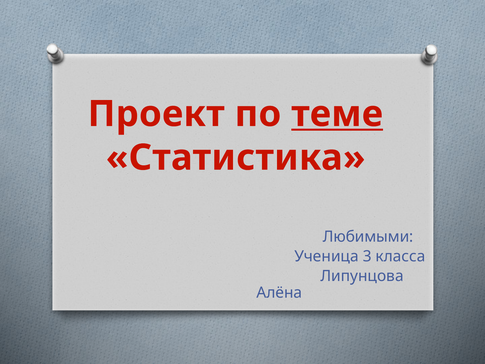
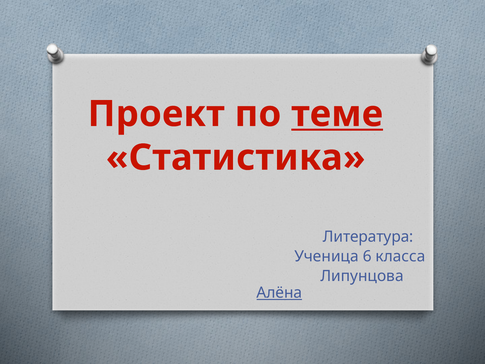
Любимыми: Любимыми -> Литература (368, 237)
3: 3 -> 6 (367, 256)
Алёна underline: none -> present (279, 293)
